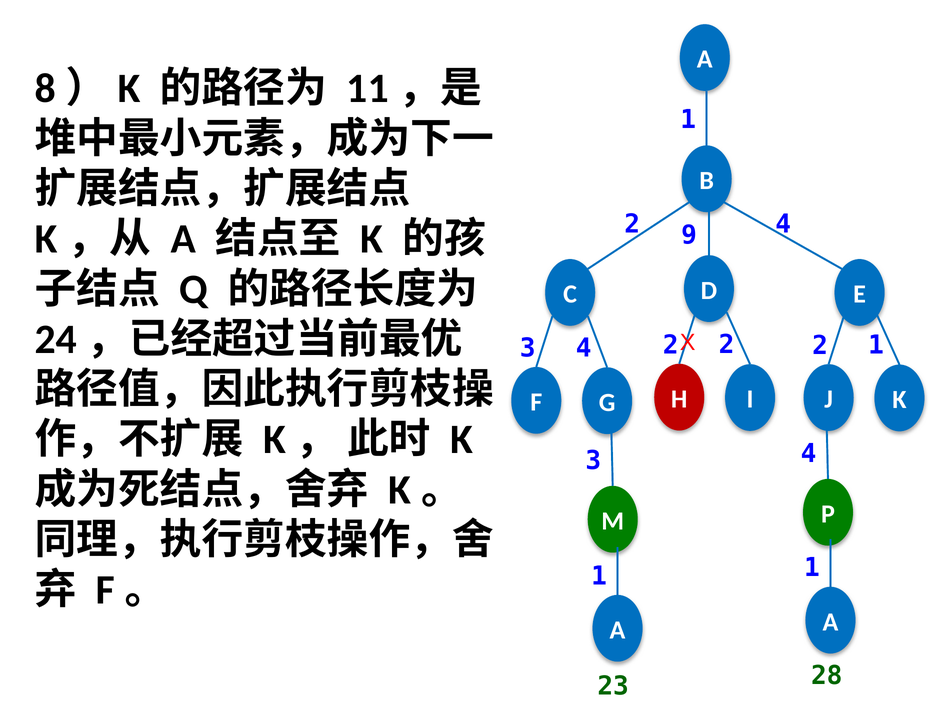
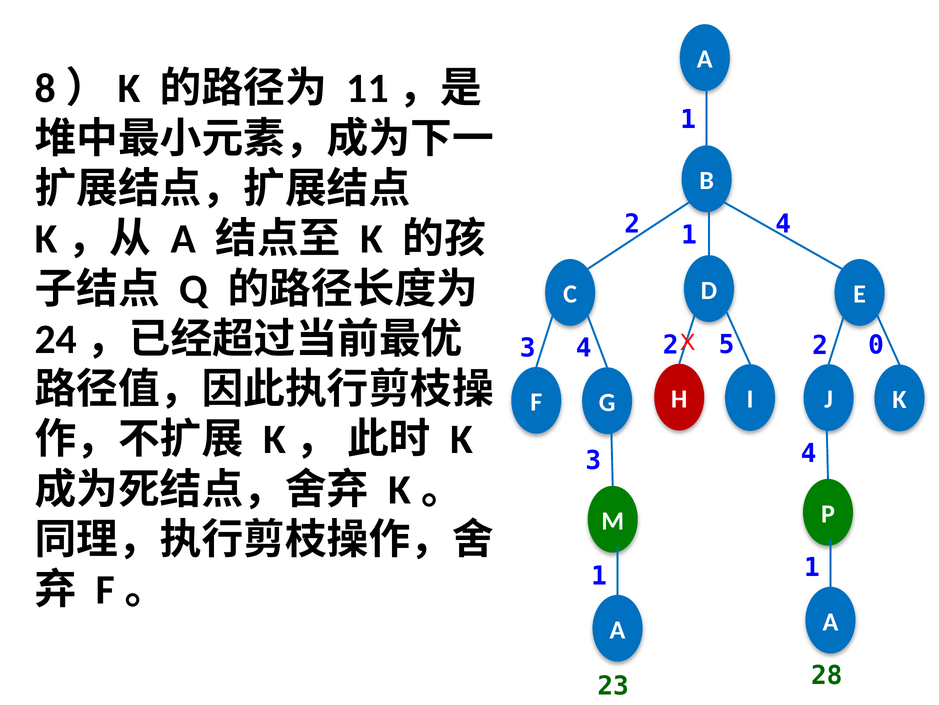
2 9: 9 -> 1 (689, 235)
2 2: 2 -> 5 (727, 344)
2 1: 1 -> 0 (876, 345)
